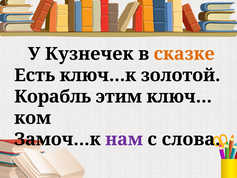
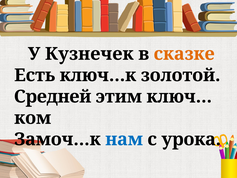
Корабль: Корабль -> Средней (53, 96)
нам colour: purple -> blue (124, 139)
слова: слова -> урока (191, 139)
